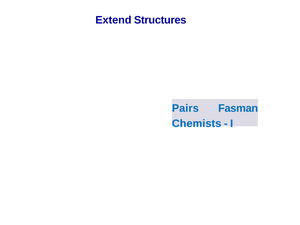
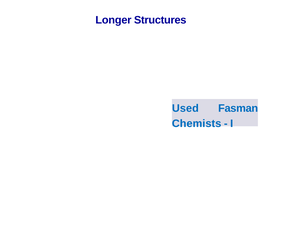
Extend: Extend -> Longer (113, 20)
Pairs: Pairs -> Used (185, 108)
